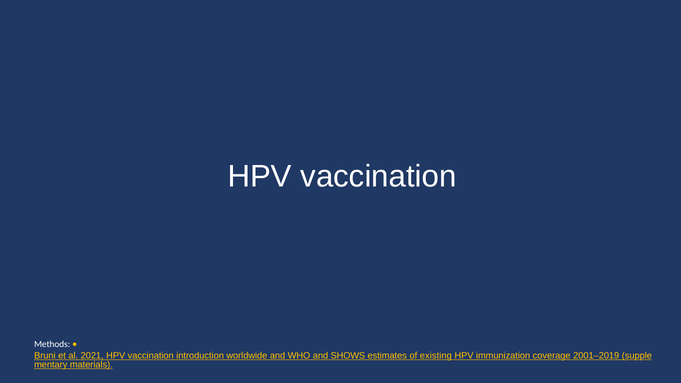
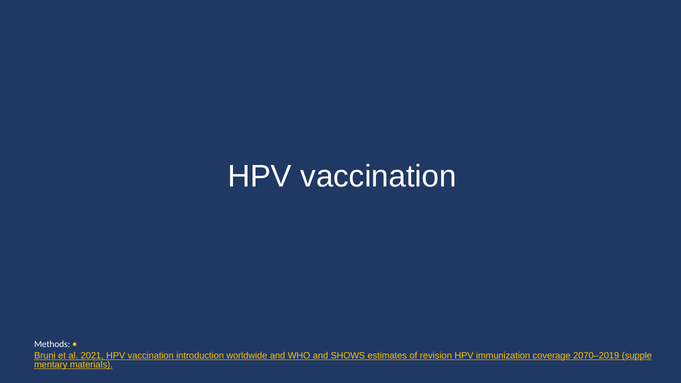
existing: existing -> revision (436, 356)
2001–2019: 2001–2019 -> 2070–2019 (596, 356)
